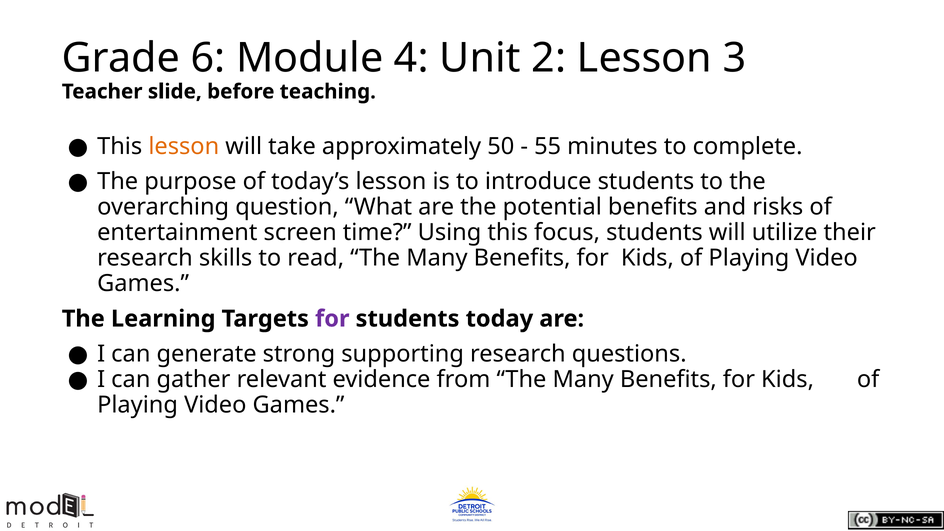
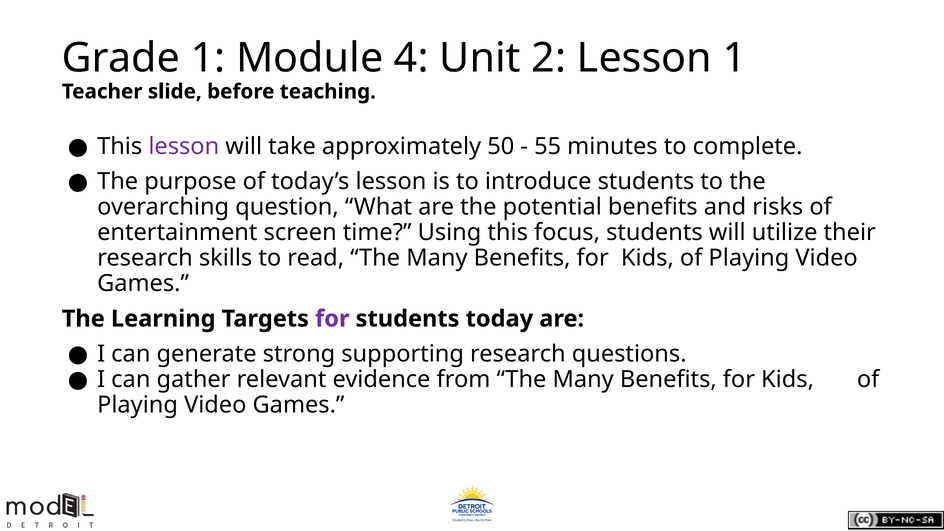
Grade 6: 6 -> 1 (208, 58)
Lesson 3: 3 -> 1 (734, 58)
lesson colour: orange -> purple (184, 146)
